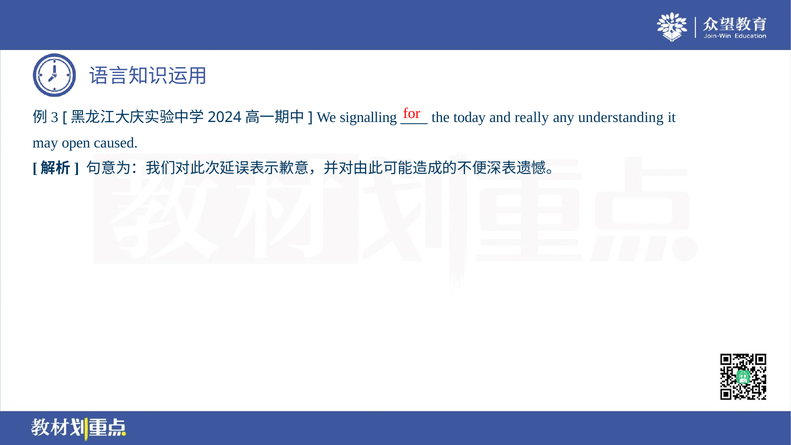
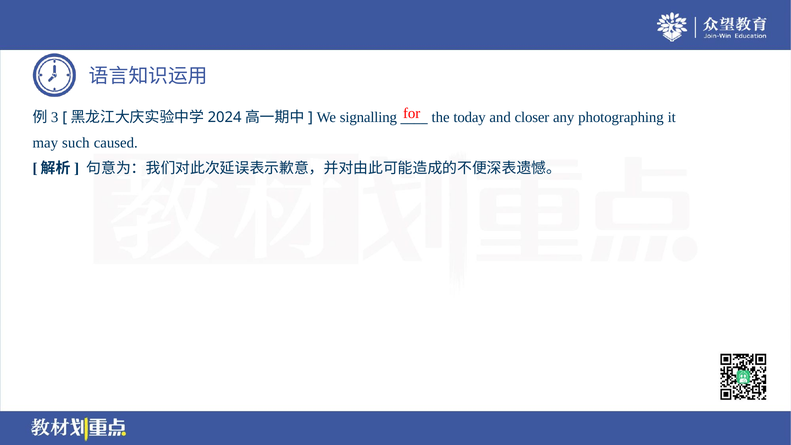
really: really -> closer (532, 117)
understanding: understanding -> photographing (621, 117)
open: open -> such (76, 143)
